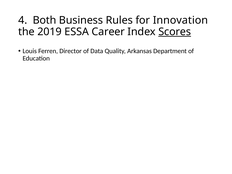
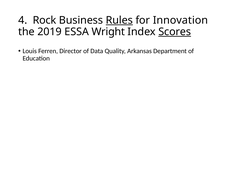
Both: Both -> Rock (44, 20)
Rules underline: none -> present (119, 20)
Career: Career -> Wright (108, 32)
